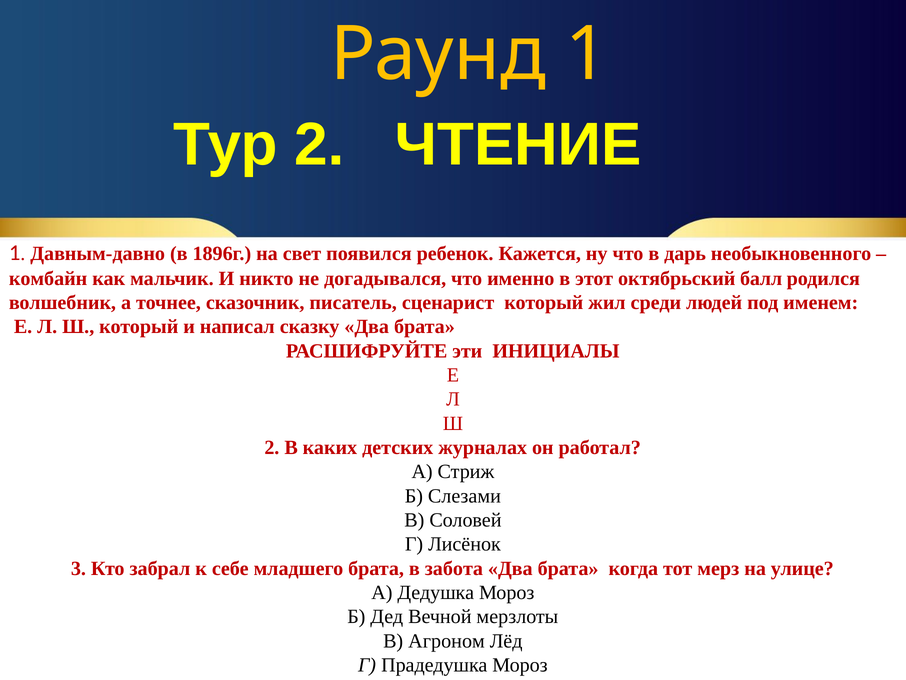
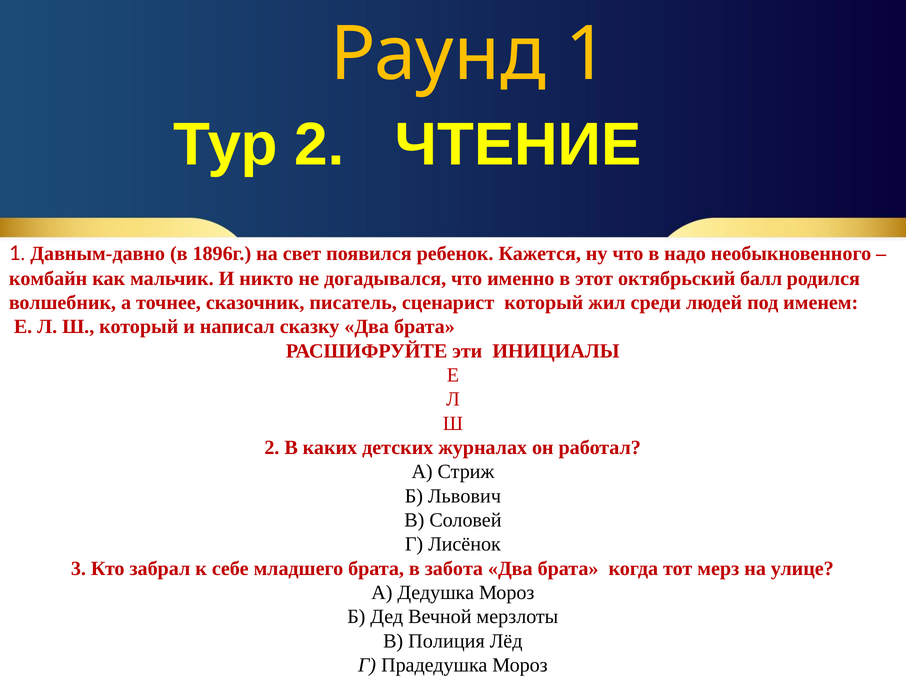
дарь: дарь -> надо (685, 254)
Слезами: Слезами -> Львович (464, 496)
Агроном: Агроном -> Полиция (447, 640)
